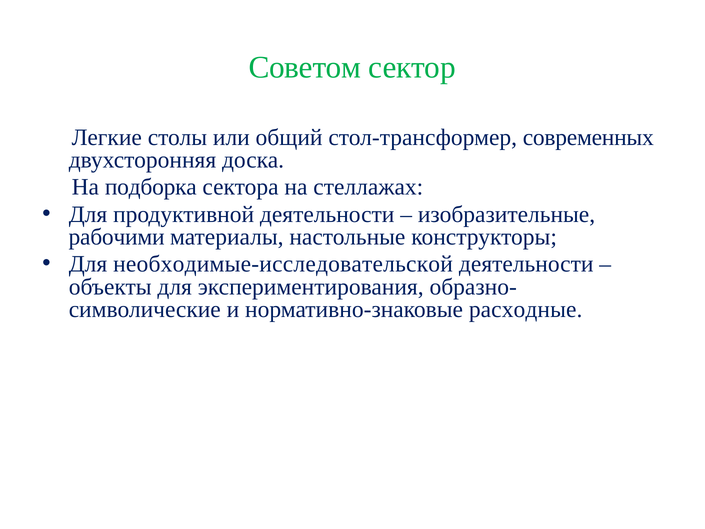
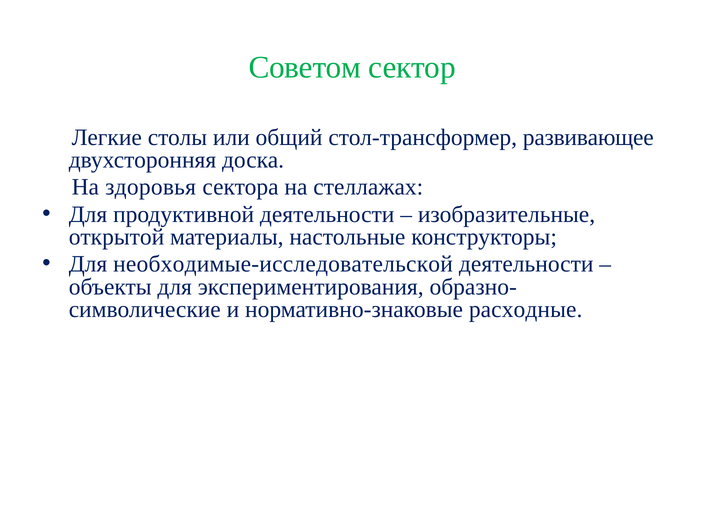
современных: современных -> развивающее (588, 137)
подборка: подборка -> здоровья (151, 187)
рабочими: рабочими -> открытой (116, 237)
